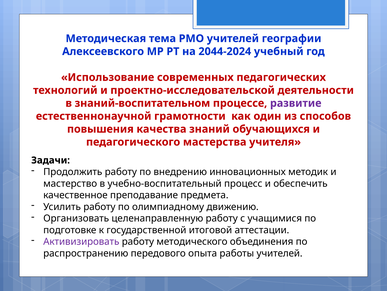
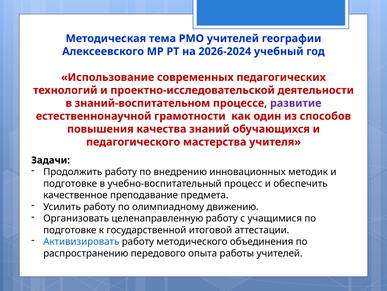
2044-2024: 2044-2024 -> 2026-2024 (225, 51)
мастерство: мастерство -> подготовке (70, 183)
Активизировать colour: purple -> blue (81, 241)
